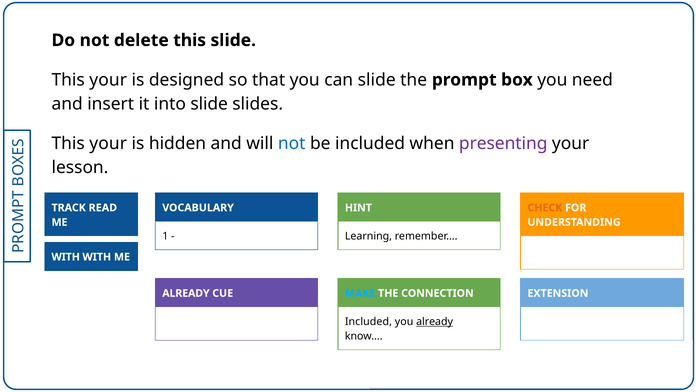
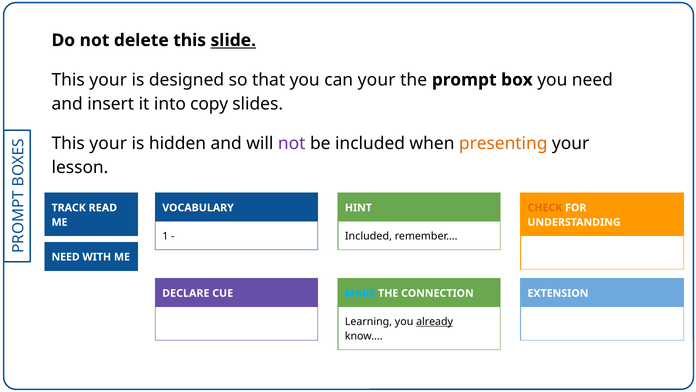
slide underline: none -> present (233, 40)
can slide: slide -> your (377, 80)
into slide: slide -> copy (209, 104)
not colour: blue -> purple (292, 143)
presenting colour: purple -> orange (503, 143)
Learning: Learning -> Included (368, 236)
WITH: WITH -> NEED (66, 257)
ALREADY: ALREADY -> DECLARE (186, 293)
Included: Included -> Learning (368, 321)
